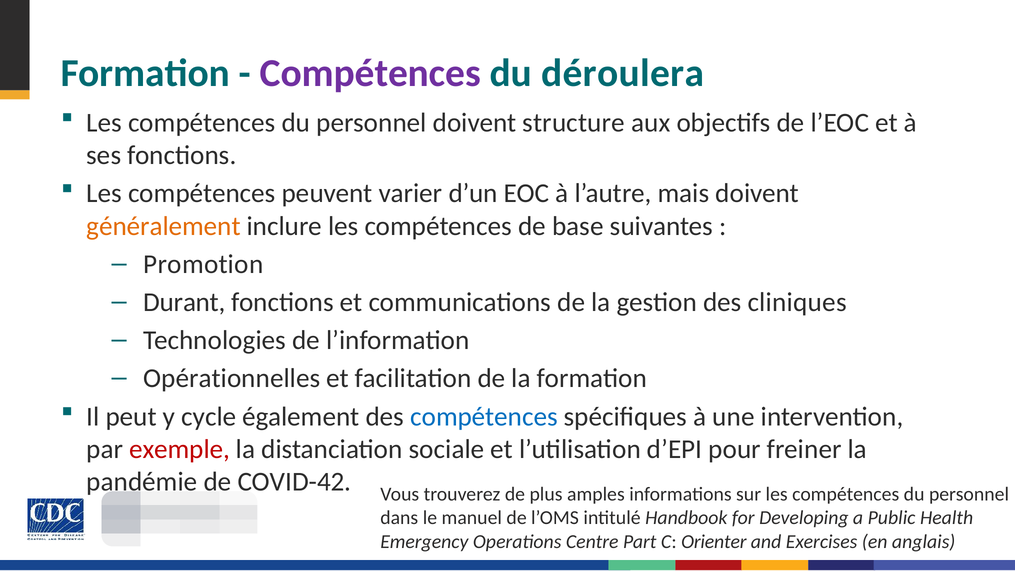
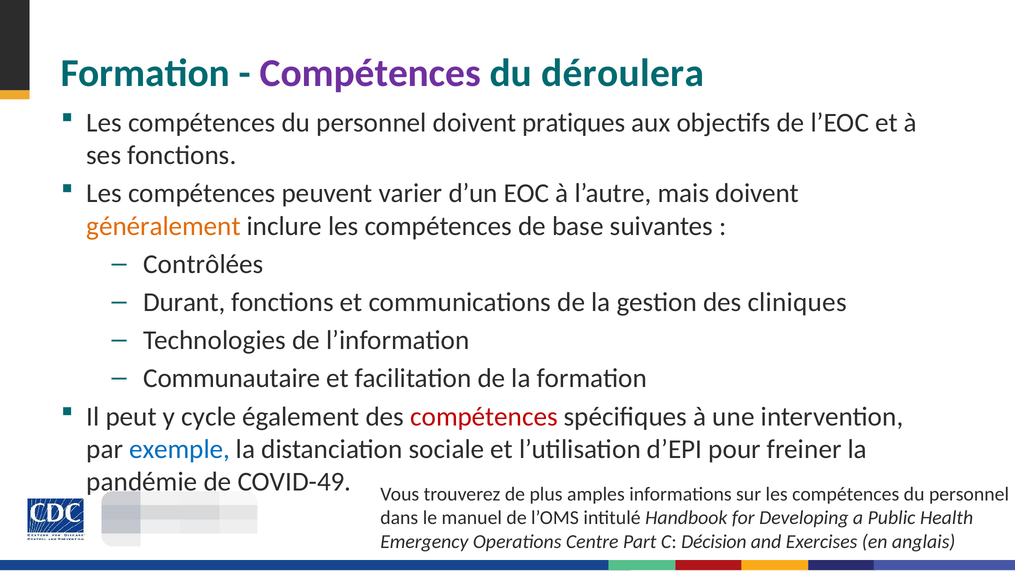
structure: structure -> pratiques (574, 123)
Promotion: Promotion -> Contrôlées (203, 264)
Opérationnelles: Opérationnelles -> Communautaire (232, 378)
compétences colour: blue -> red (484, 417)
exemple colour: red -> blue (180, 449)
COVID-42: COVID-42 -> COVID-49 (294, 482)
Orienter: Orienter -> Décision (714, 541)
